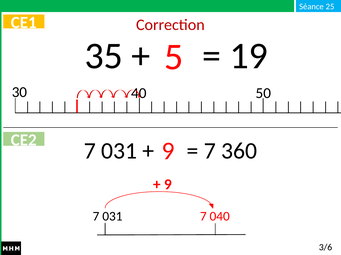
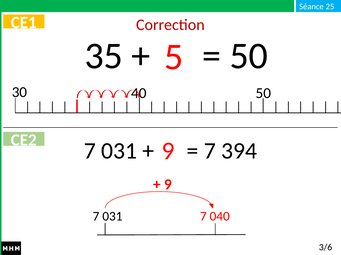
19: 19 -> 50 (249, 56)
360: 360 -> 394 (239, 151)
